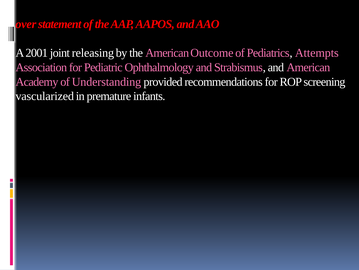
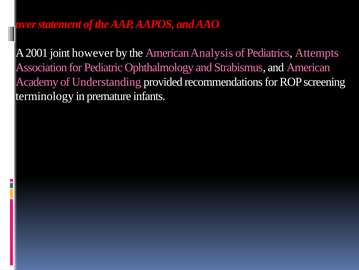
releasing: releasing -> however (93, 53)
Outcome: Outcome -> Analysis (212, 53)
vascularized: vascularized -> terminology (45, 96)
